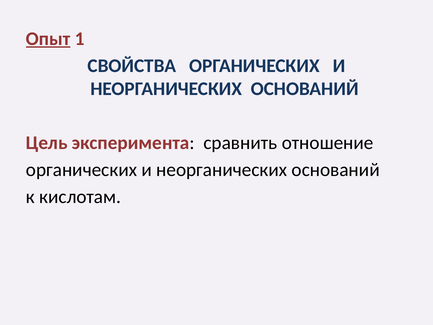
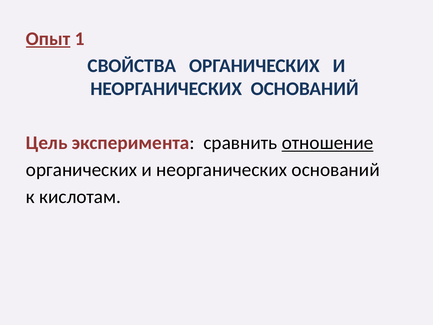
отношение underline: none -> present (328, 143)
